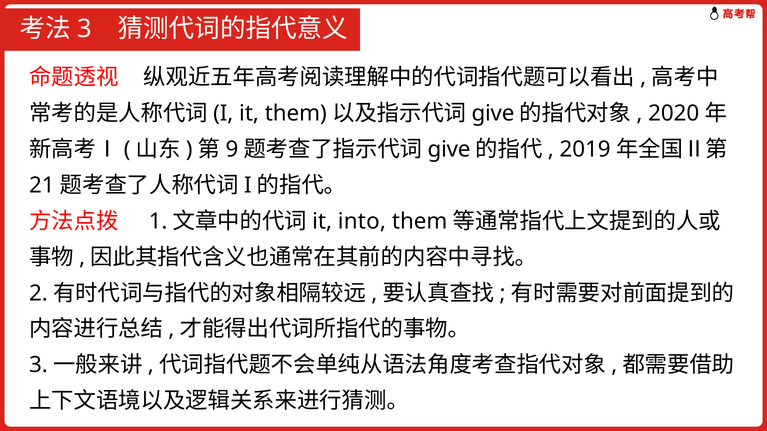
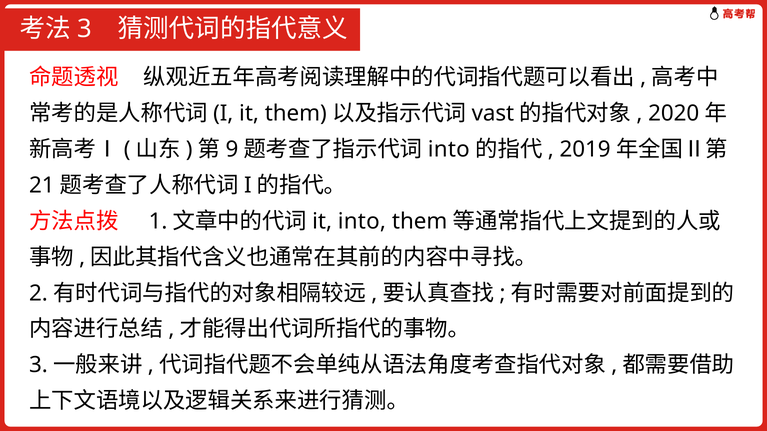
give: give -> vast (493, 114)
give: give -> into (449, 150)
